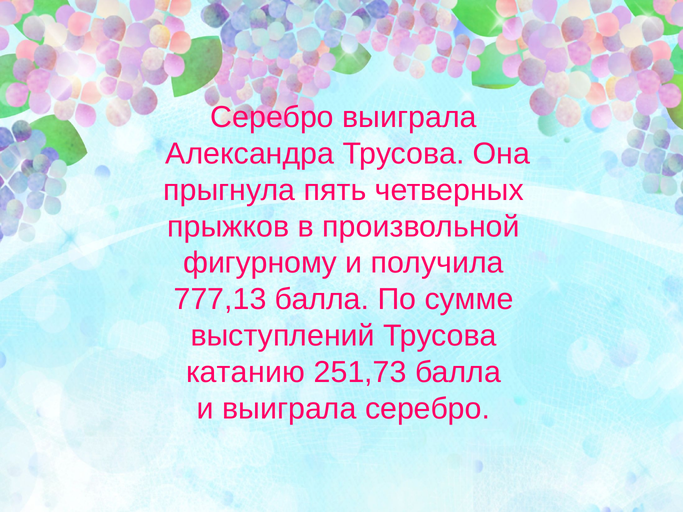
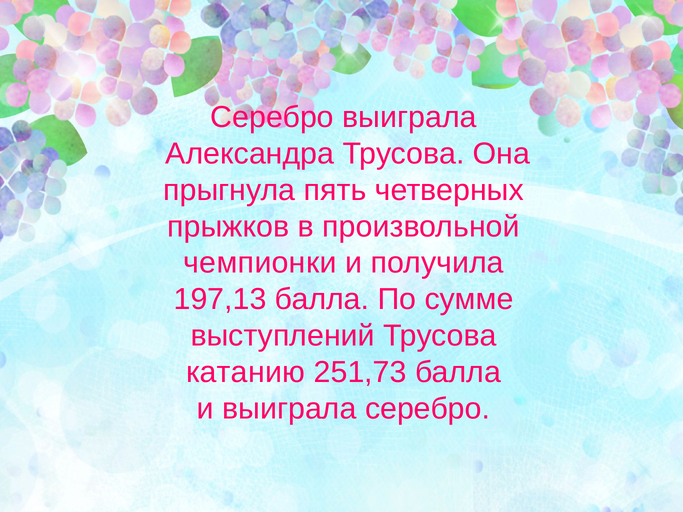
фигурному: фигурному -> чемпионки (260, 263)
777,13: 777,13 -> 197,13 (220, 300)
